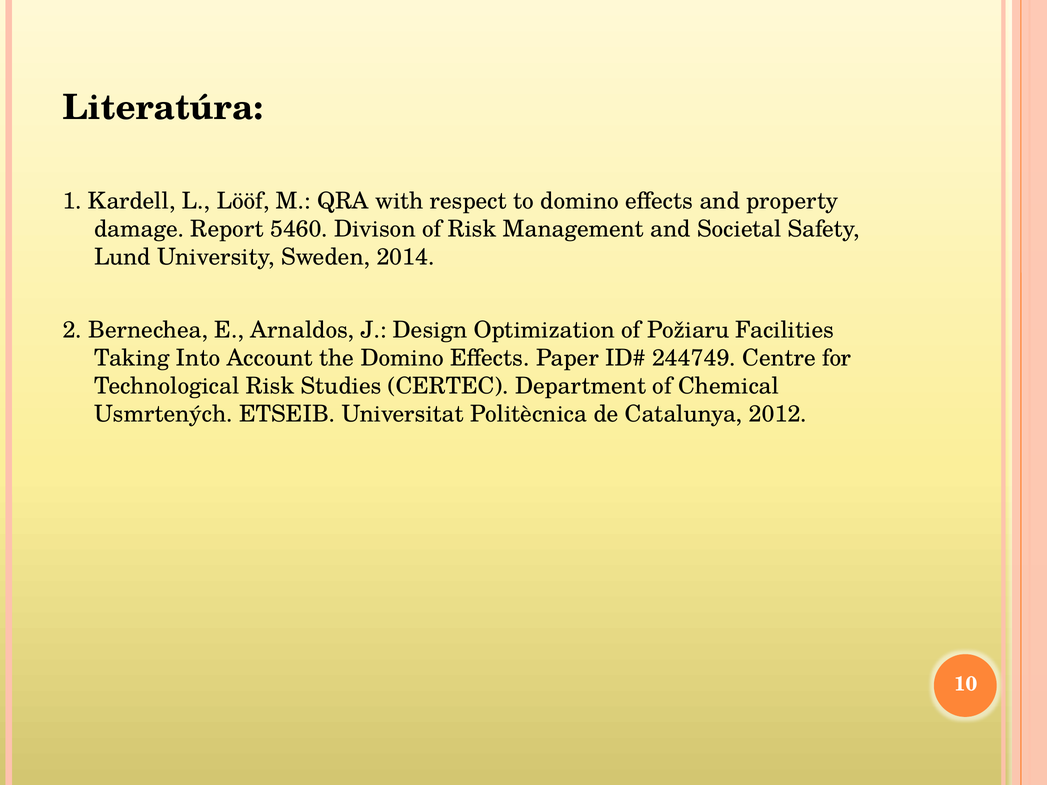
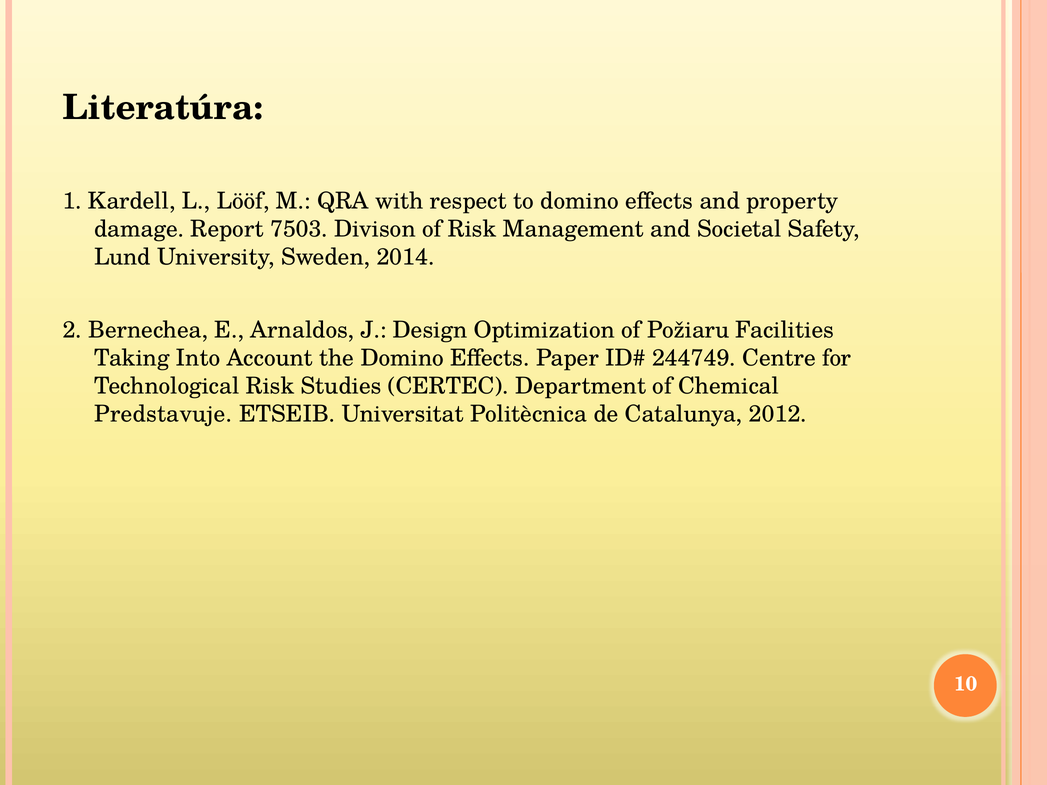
5460: 5460 -> 7503 (299, 229)
Usmrtených: Usmrtených -> Predstavuje (163, 414)
